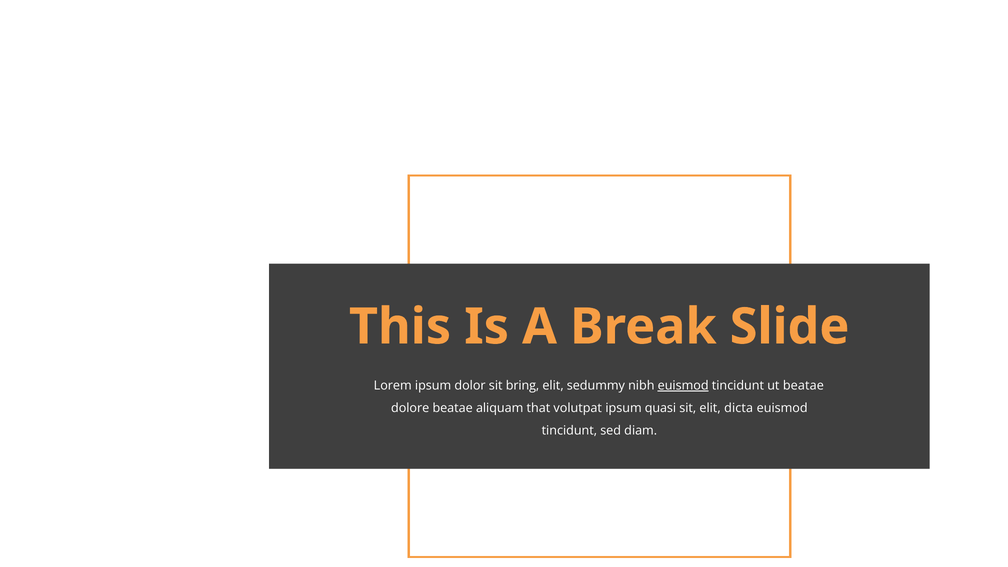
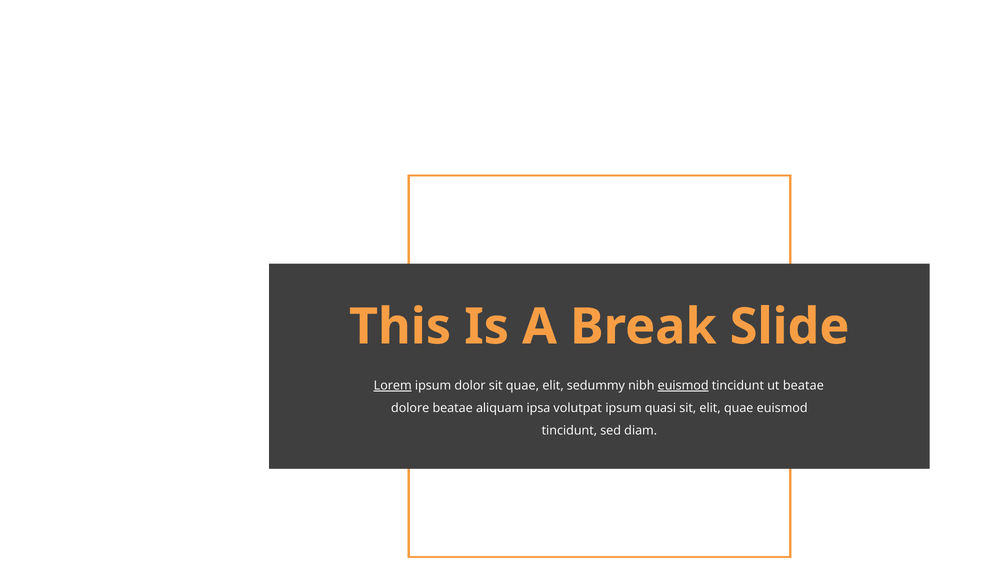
Lorem underline: none -> present (393, 385)
sit bring: bring -> quae (522, 385)
that: that -> ipsa (538, 408)
elit dicta: dicta -> quae (739, 408)
